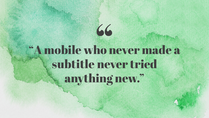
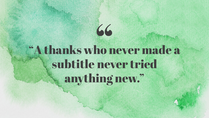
mobile: mobile -> thanks (63, 50)
